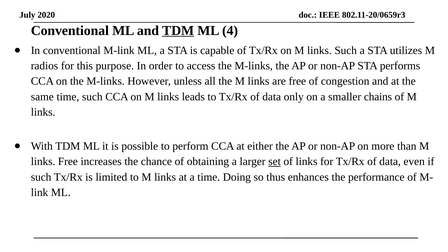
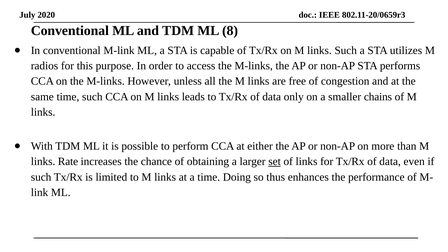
TDM underline: present -> none (178, 31)
4: 4 -> 8 (230, 31)
links Free: Free -> Rate (68, 162)
